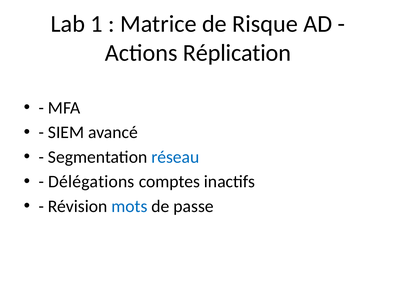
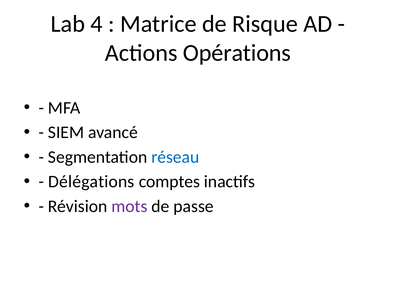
1: 1 -> 4 (97, 24)
Réplication: Réplication -> Opérations (237, 53)
mots colour: blue -> purple (129, 206)
